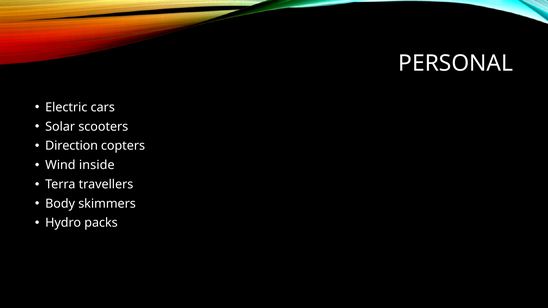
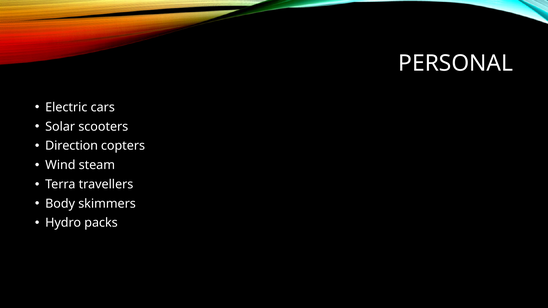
inside: inside -> steam (97, 165)
